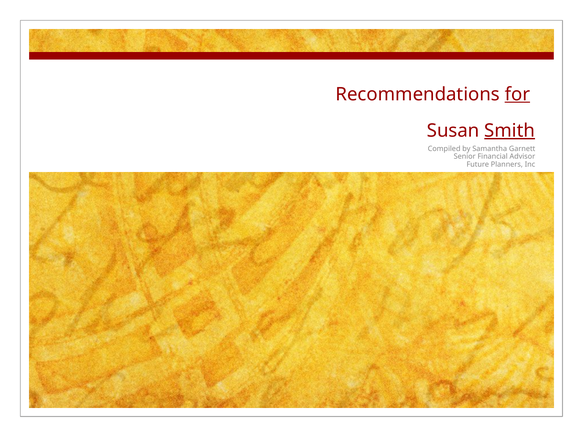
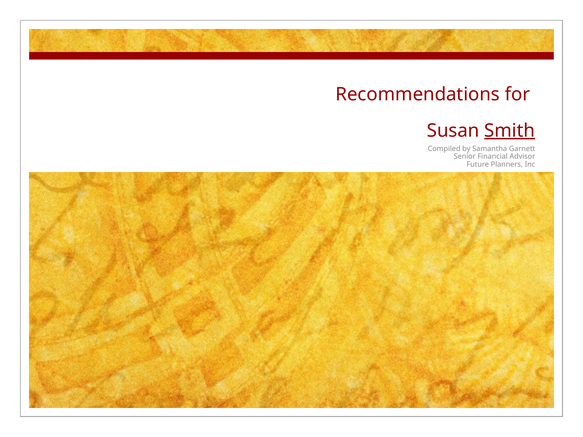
for underline: present -> none (517, 94)
